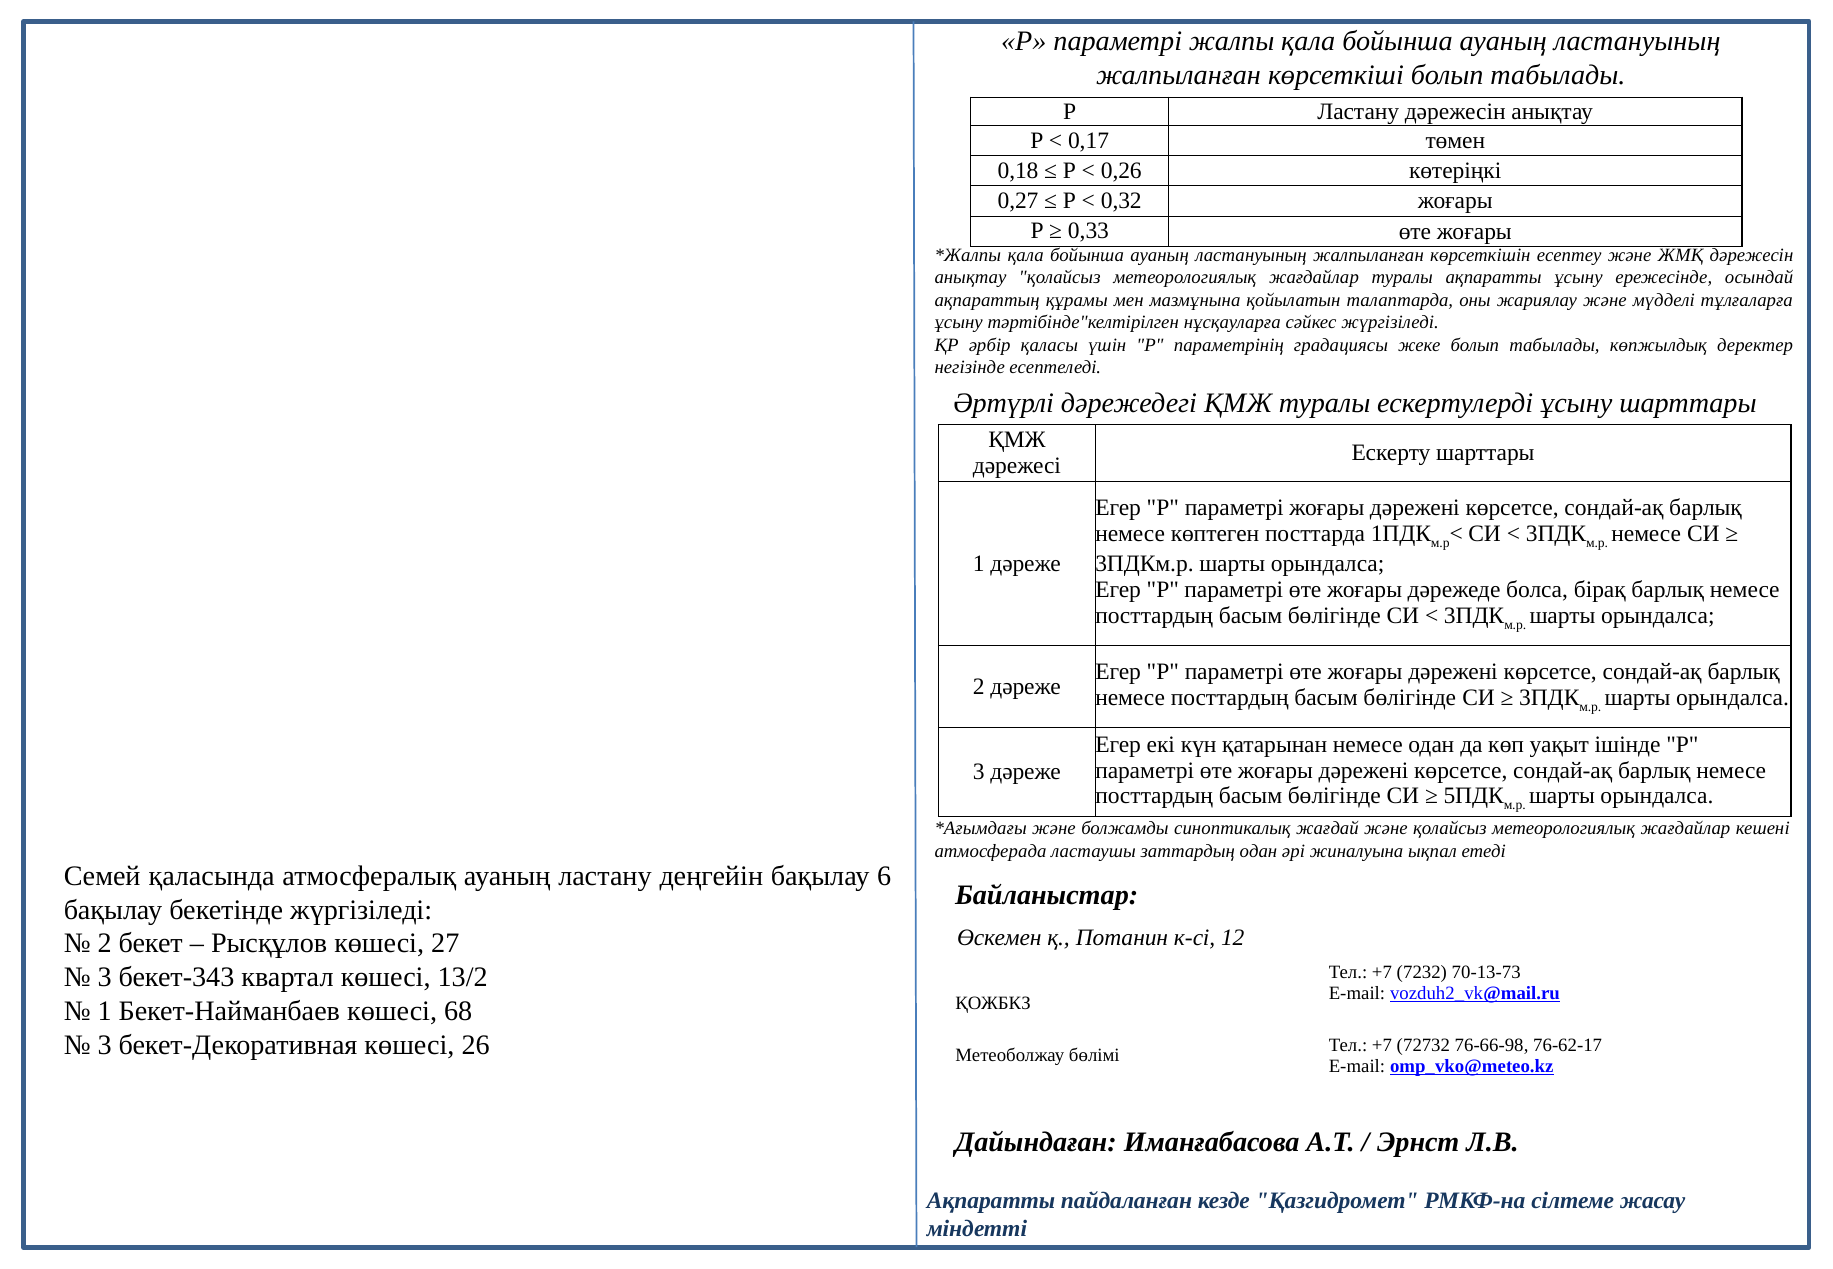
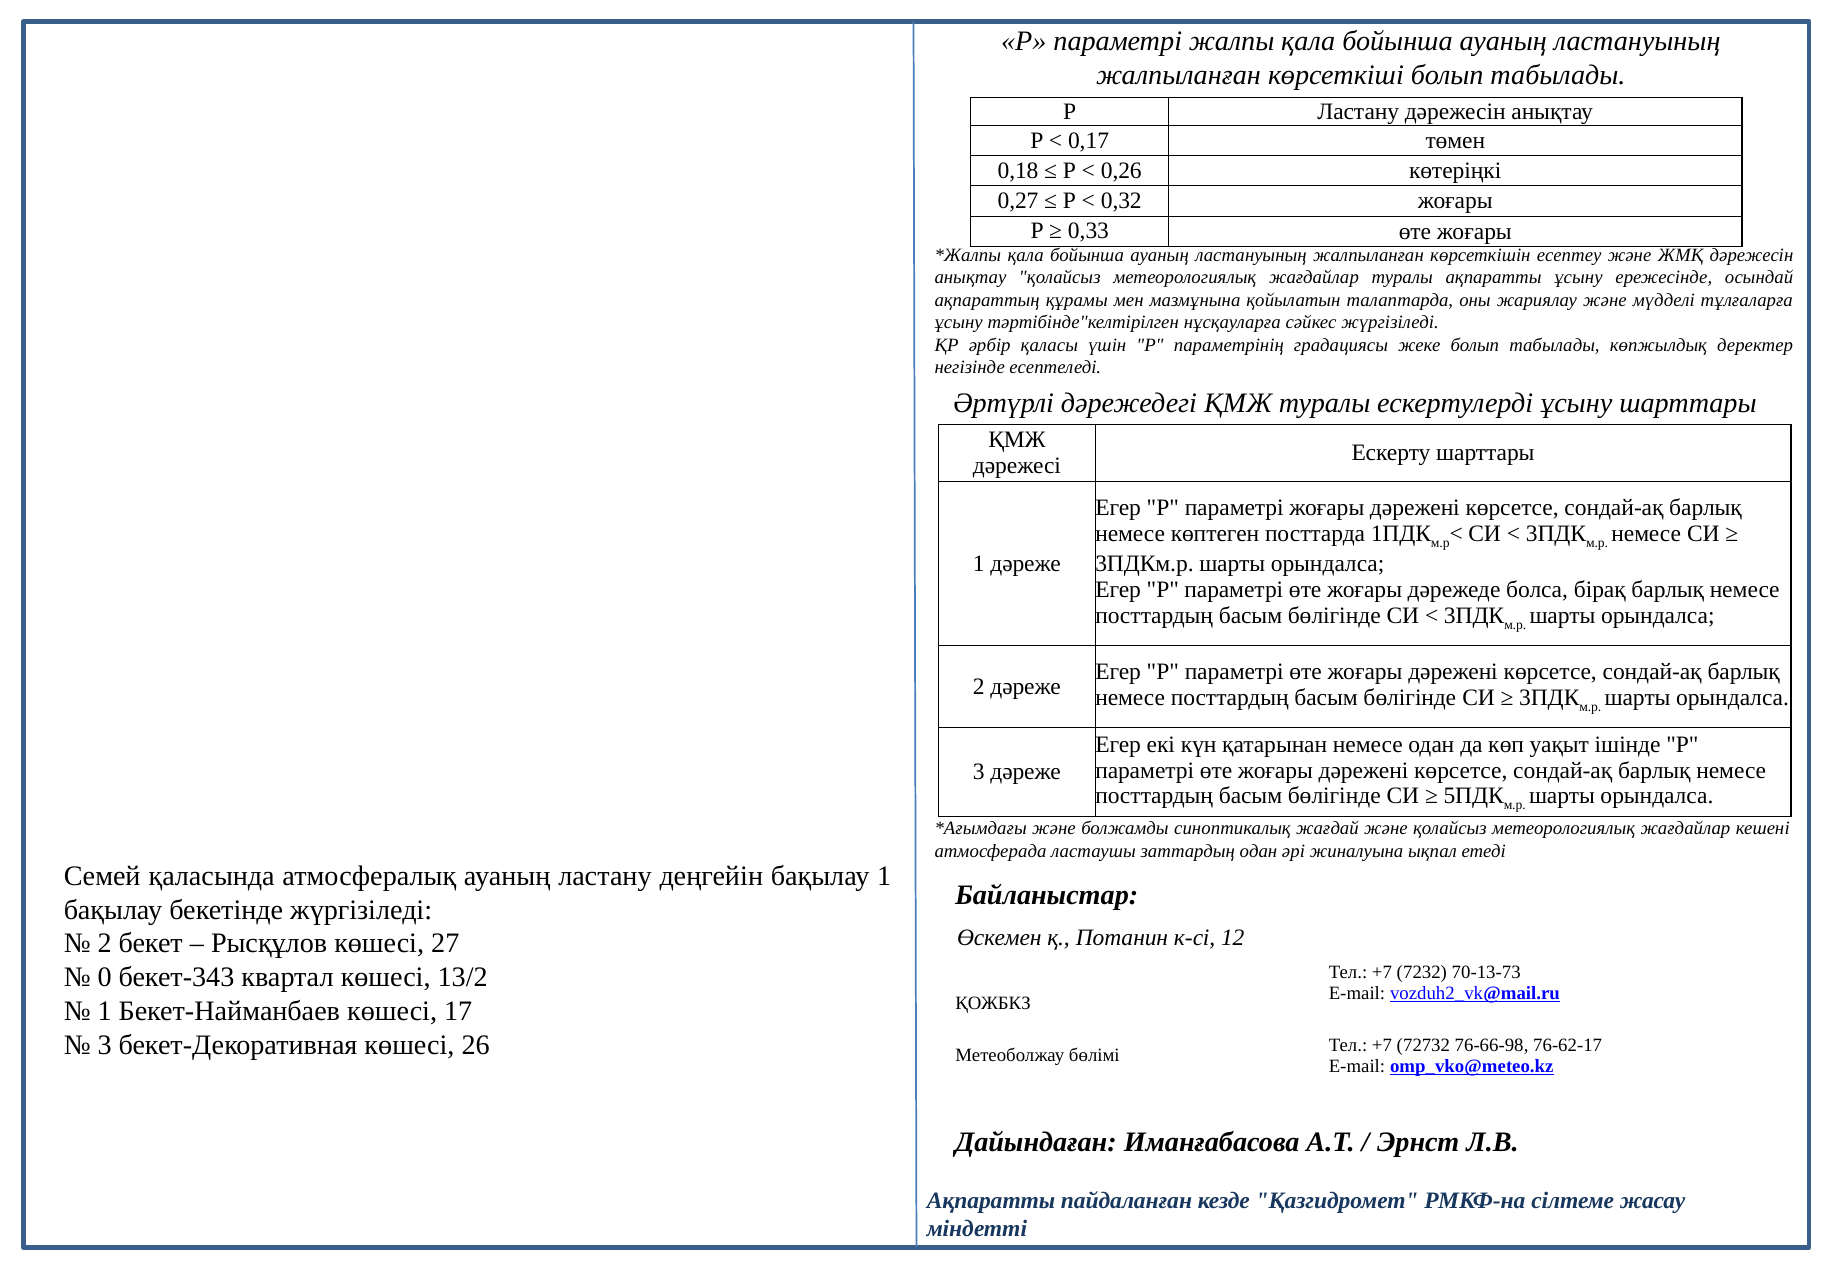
бақылау 6: 6 -> 1 (884, 876)
3: 3 -> 0 (105, 978)
68: 68 -> 17 (458, 1011)
